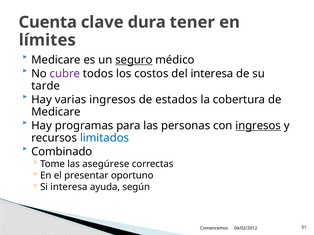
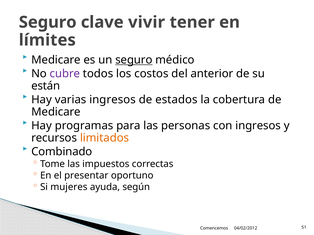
Cuenta: Cuenta -> Seguro (48, 22)
dura: dura -> vivir (147, 22)
del interesa: interesa -> anterior (212, 74)
tarde: tarde -> están (46, 86)
ingresos underline: present -> none (258, 126)
limitados colour: blue -> orange (105, 138)
asegúrese: asegúrese -> impuestos (106, 164)
Si interesa: interesa -> mujeres (69, 187)
